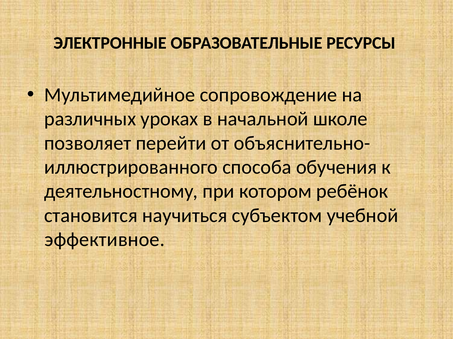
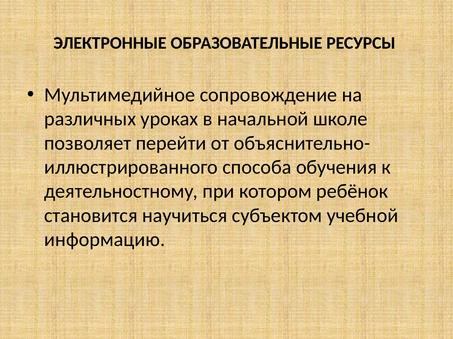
эффективное: эффективное -> информацию (105, 240)
